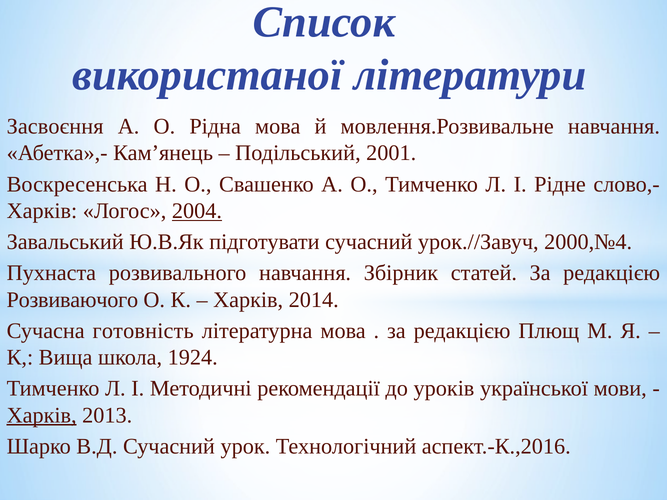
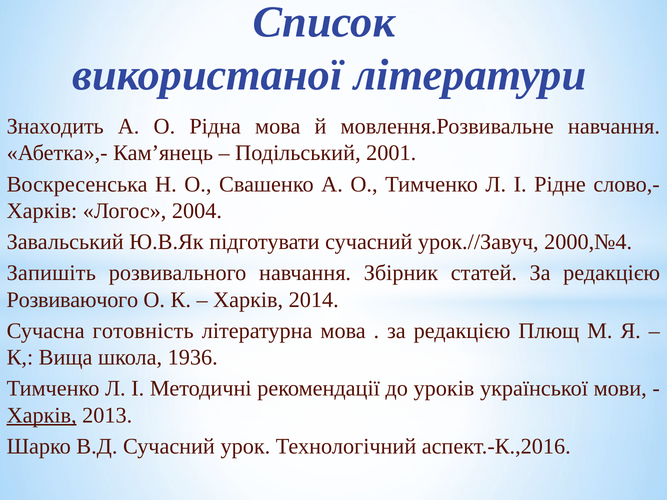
Засвоєння: Засвоєння -> Знаходить (55, 127)
2004 underline: present -> none (197, 211)
Пухнаста: Пухнаста -> Запишіть (51, 273)
1924: 1924 -> 1936 (193, 358)
